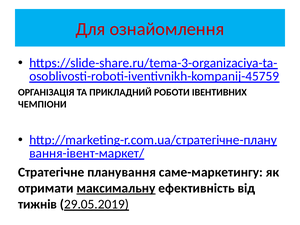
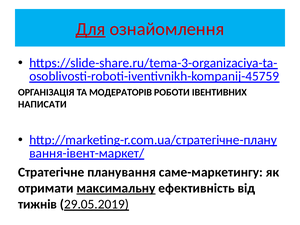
Для underline: none -> present (90, 29)
ПРИКЛАДНИЙ: ПРИКЛАДНИЙ -> МОДЕРАТОРІВ (121, 92)
ЧЕМПІОНИ: ЧЕМПІОНИ -> НАПИСАТИ (42, 104)
